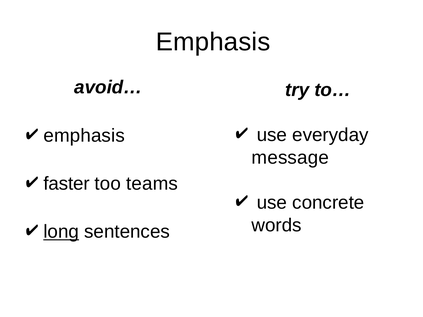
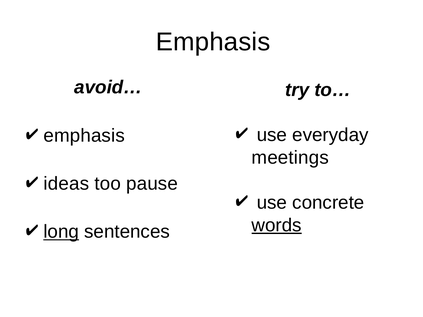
message: message -> meetings (290, 158)
faster: faster -> ideas (66, 184)
teams: teams -> pause (152, 184)
words underline: none -> present (277, 225)
